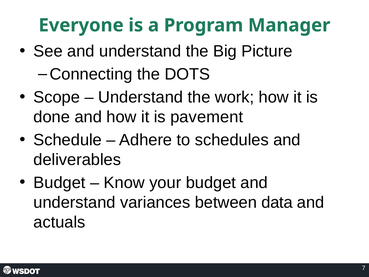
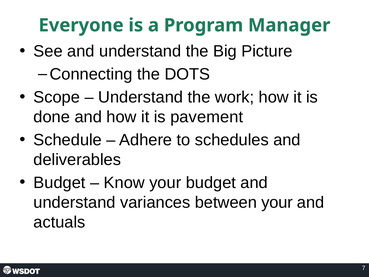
between data: data -> your (277, 202)
